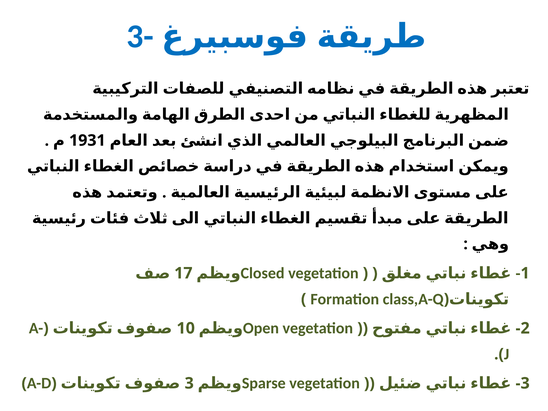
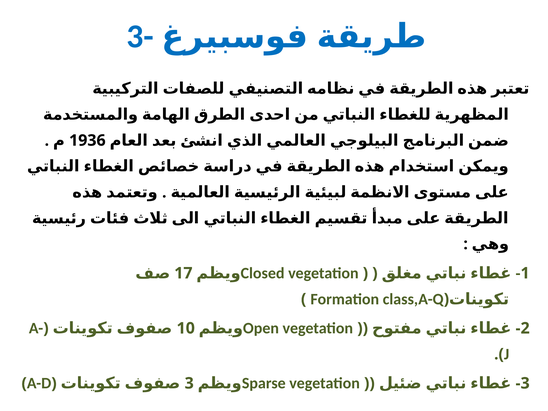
1931: 1931 -> 1936 (87, 140)
